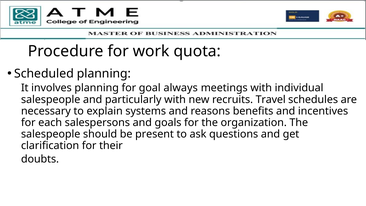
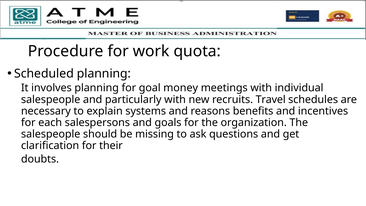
always: always -> money (181, 88)
present: present -> missing (155, 134)
